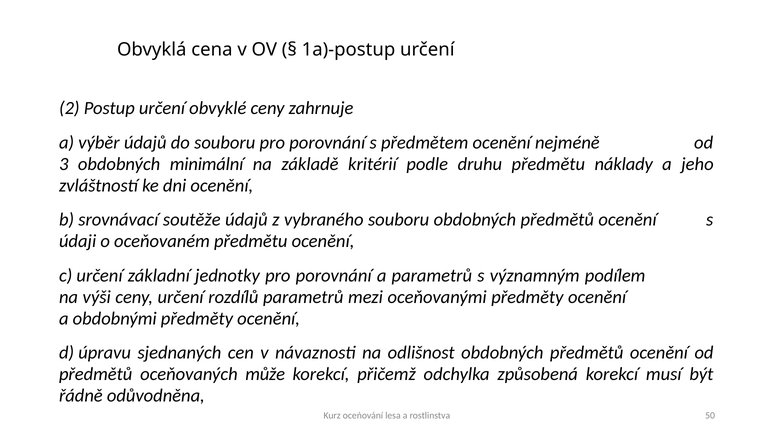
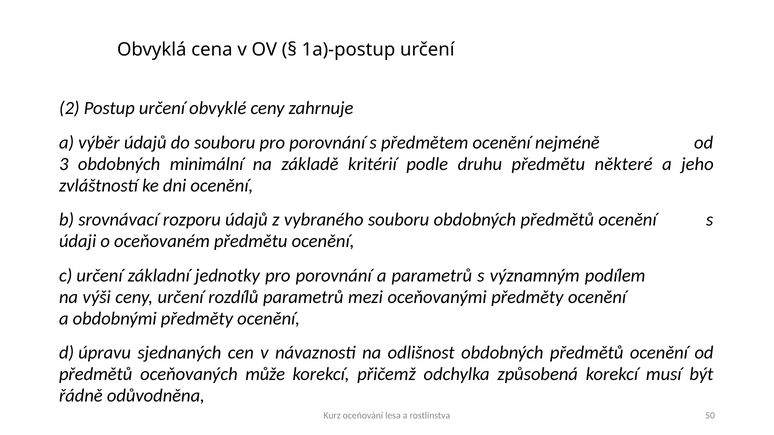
náklady: náklady -> některé (624, 164)
soutěže: soutěže -> rozporu (192, 220)
